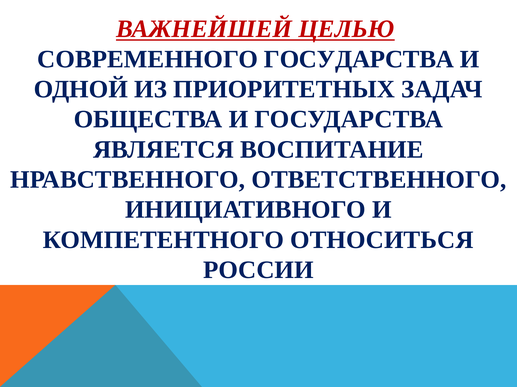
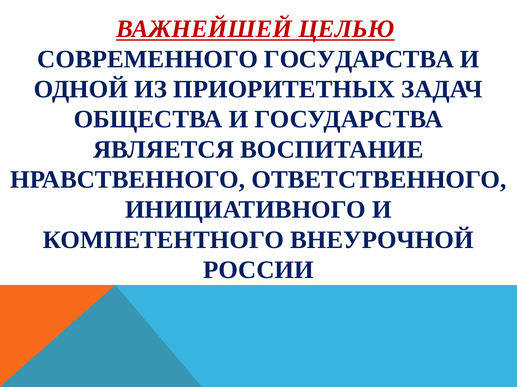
ОТНОСИТЬСЯ: ОТНОСИТЬСЯ -> ВНЕУРОЧНОЙ (382, 240)
